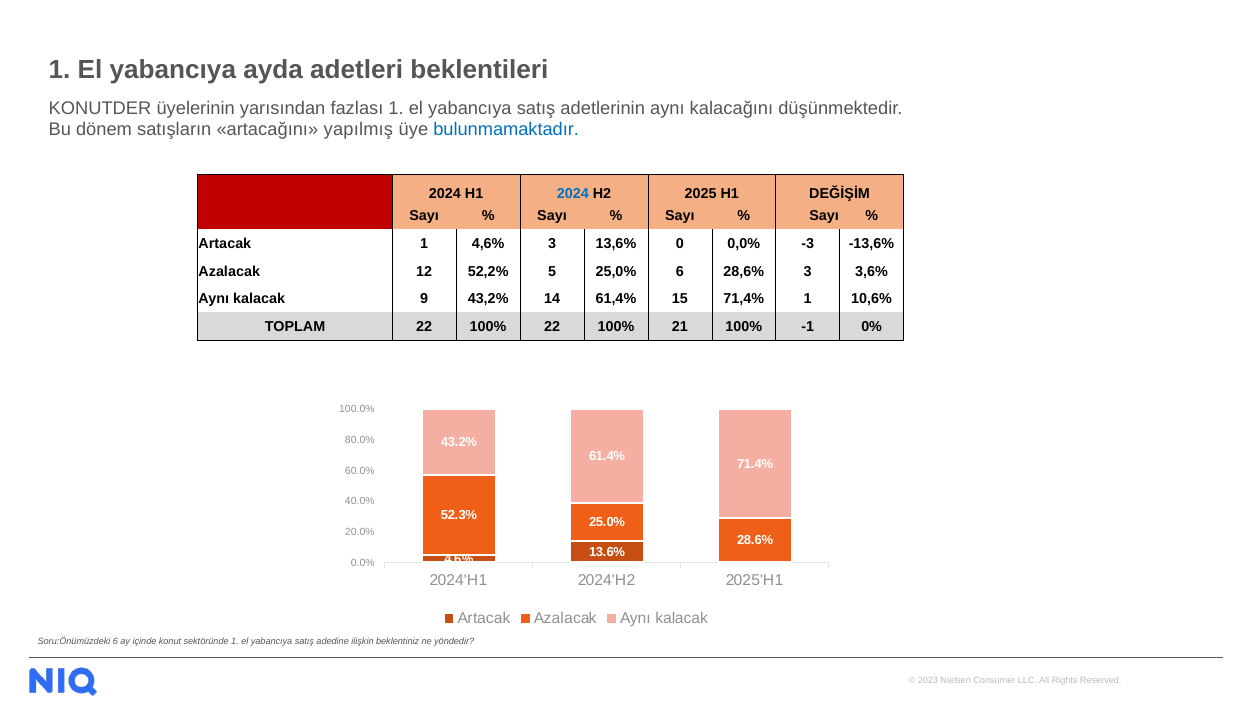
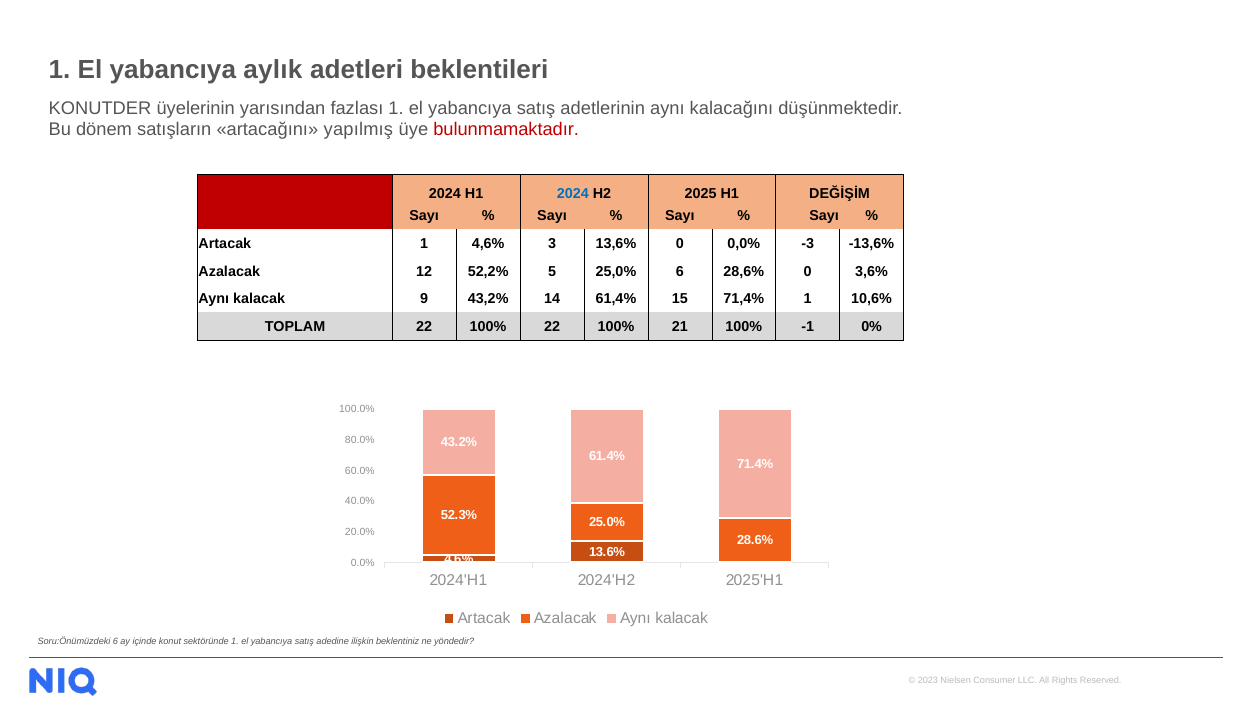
ayda: ayda -> aylık (273, 70)
bulunmamaktadır colour: blue -> red (506, 130)
28,6% 3: 3 -> 0 (808, 271)
